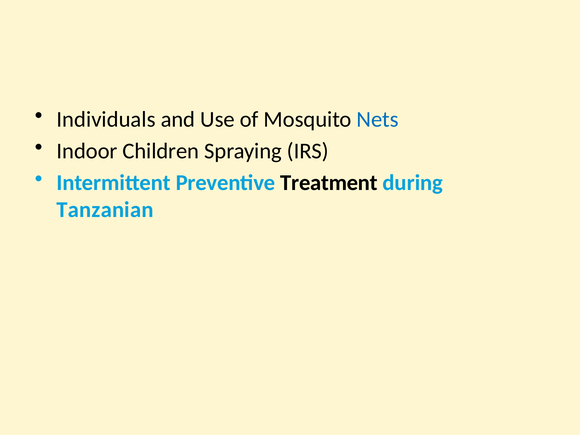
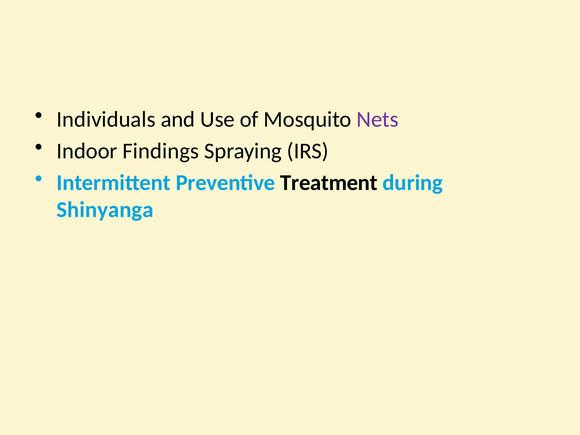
Nets colour: blue -> purple (378, 120)
Children: Children -> Findings (161, 151)
Tanzanian: Tanzanian -> Shinyanga (105, 210)
